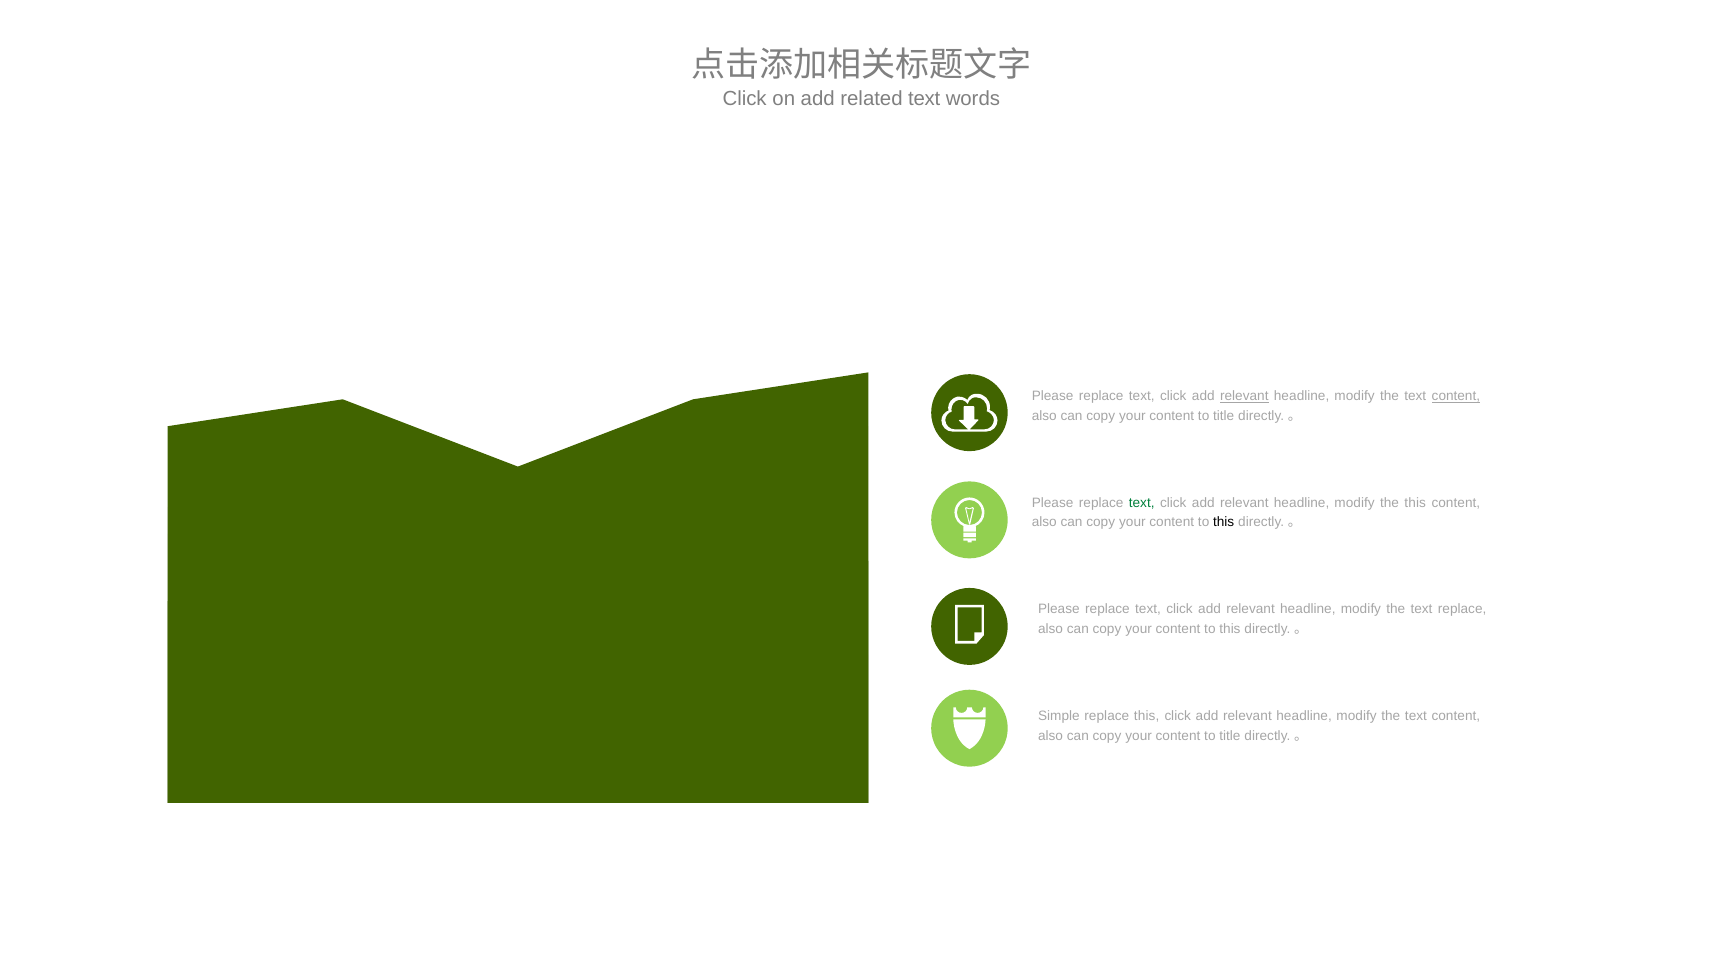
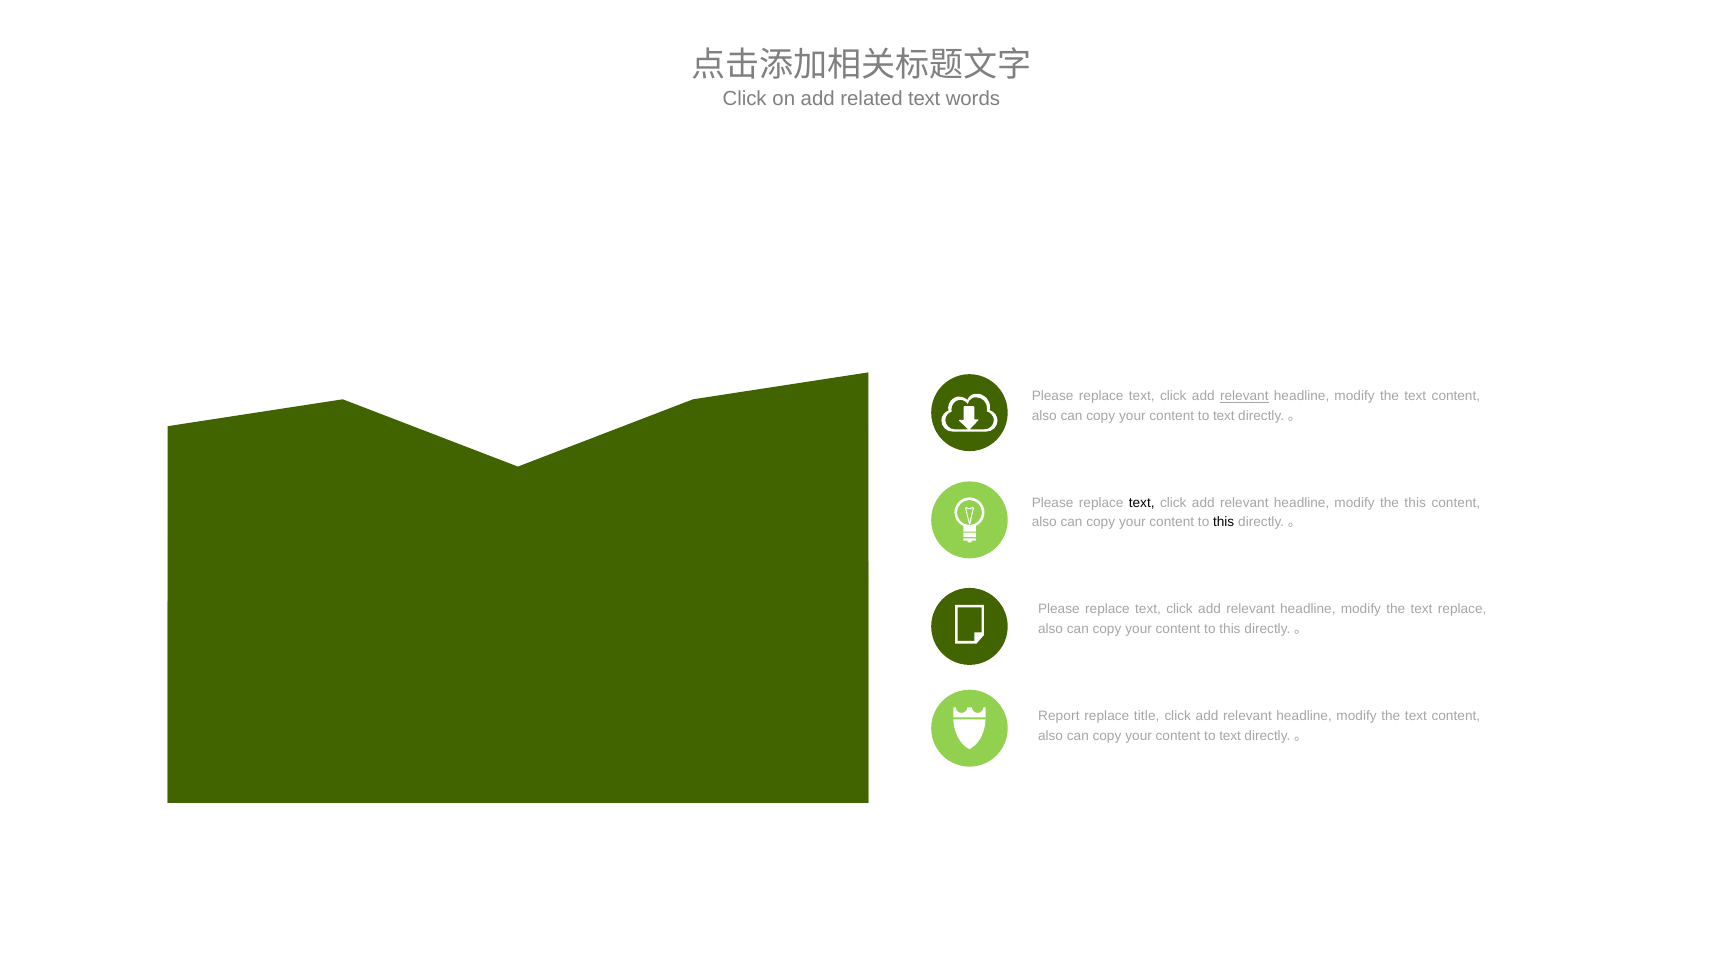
content underline: present -> none (1456, 396)
title: title -> text (1224, 416)
text colour: green -> black (1142, 503)
Simple: Simple -> Report (1059, 716)
replace this: this -> title (1147, 716)
title: title -> text (1230, 736)
